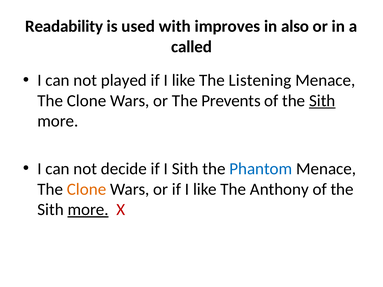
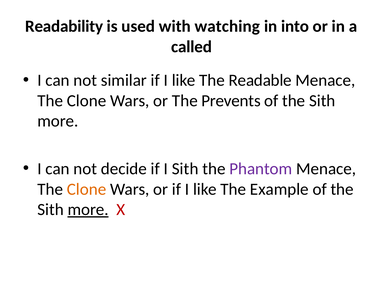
improves: improves -> watching (227, 26)
also: also -> into (295, 26)
played: played -> similar (124, 80)
Listening: Listening -> Readable (260, 80)
Sith underline: present -> none (322, 101)
Phantom colour: blue -> purple (261, 169)
Anthony: Anthony -> Example (279, 189)
